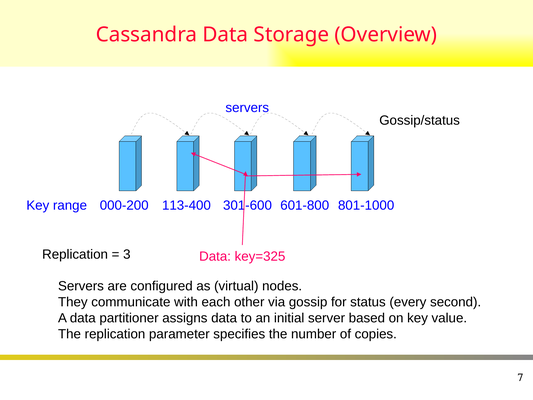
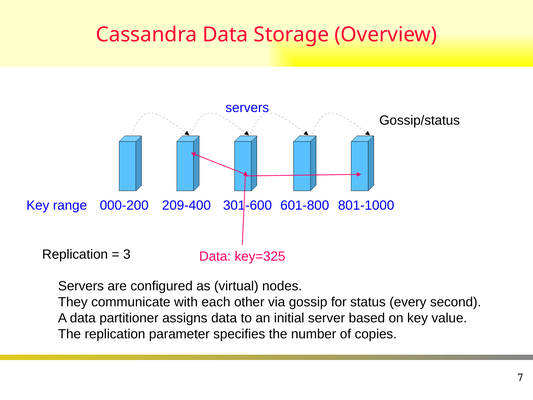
113-400: 113-400 -> 209-400 (186, 205)
